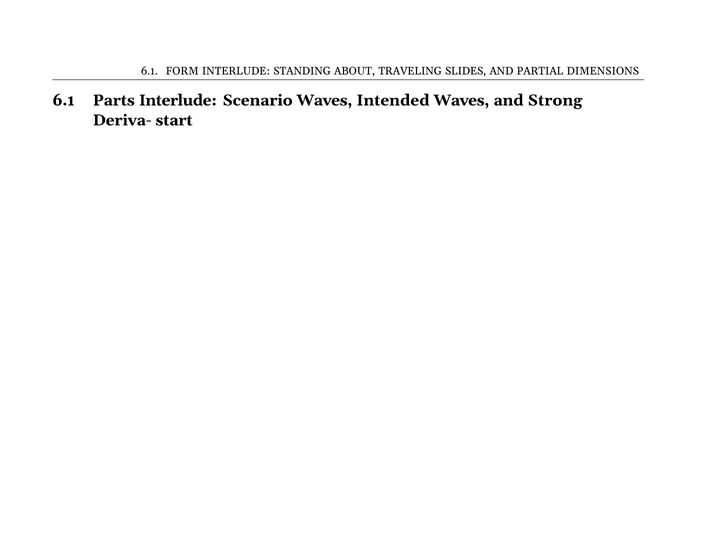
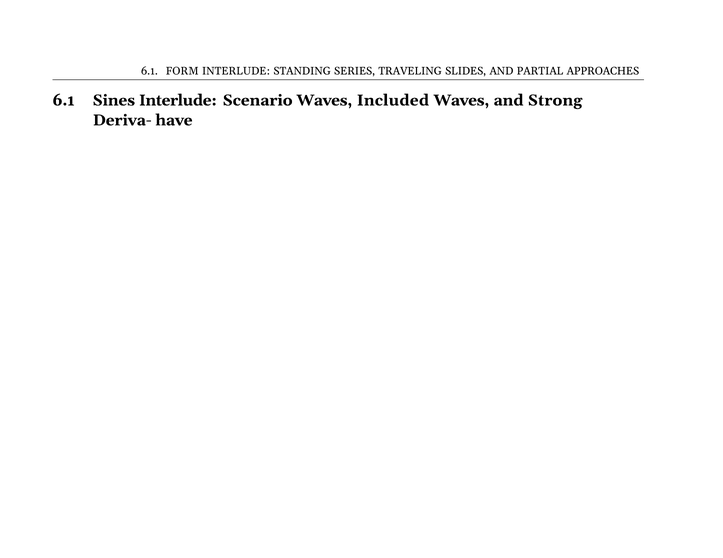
ABOUT: ABOUT -> SERIES (355, 71)
DIMENSIONS: DIMENSIONS -> APPROACHES (603, 71)
Parts: Parts -> Sines (114, 100)
Intended: Intended -> Included (393, 100)
start: start -> have (174, 120)
